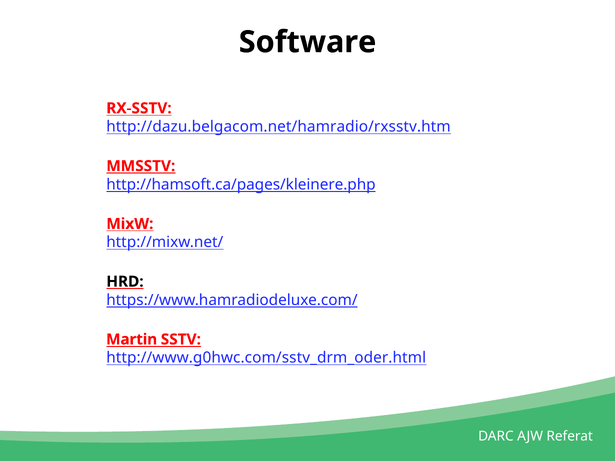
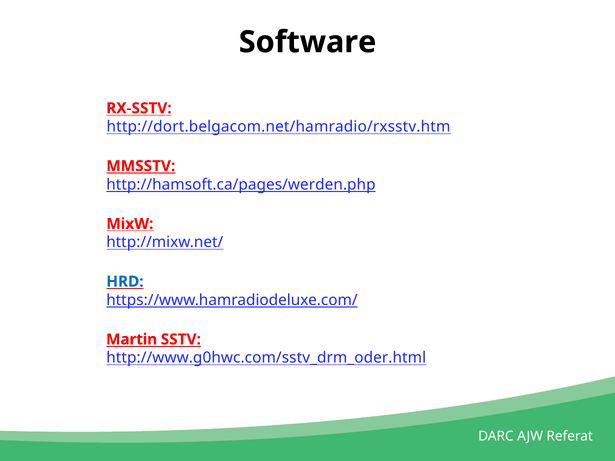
http://dazu.belgacom.net/hamradio/rxsstv.htm: http://dazu.belgacom.net/hamradio/rxsstv.htm -> http://dort.belgacom.net/hamradio/rxsstv.htm (278, 127)
http://hamsoft.ca/pages/kleinere.php: http://hamsoft.ca/pages/kleinere.php -> http://hamsoft.ca/pages/werden.php (241, 185)
HRD colour: black -> blue (125, 282)
